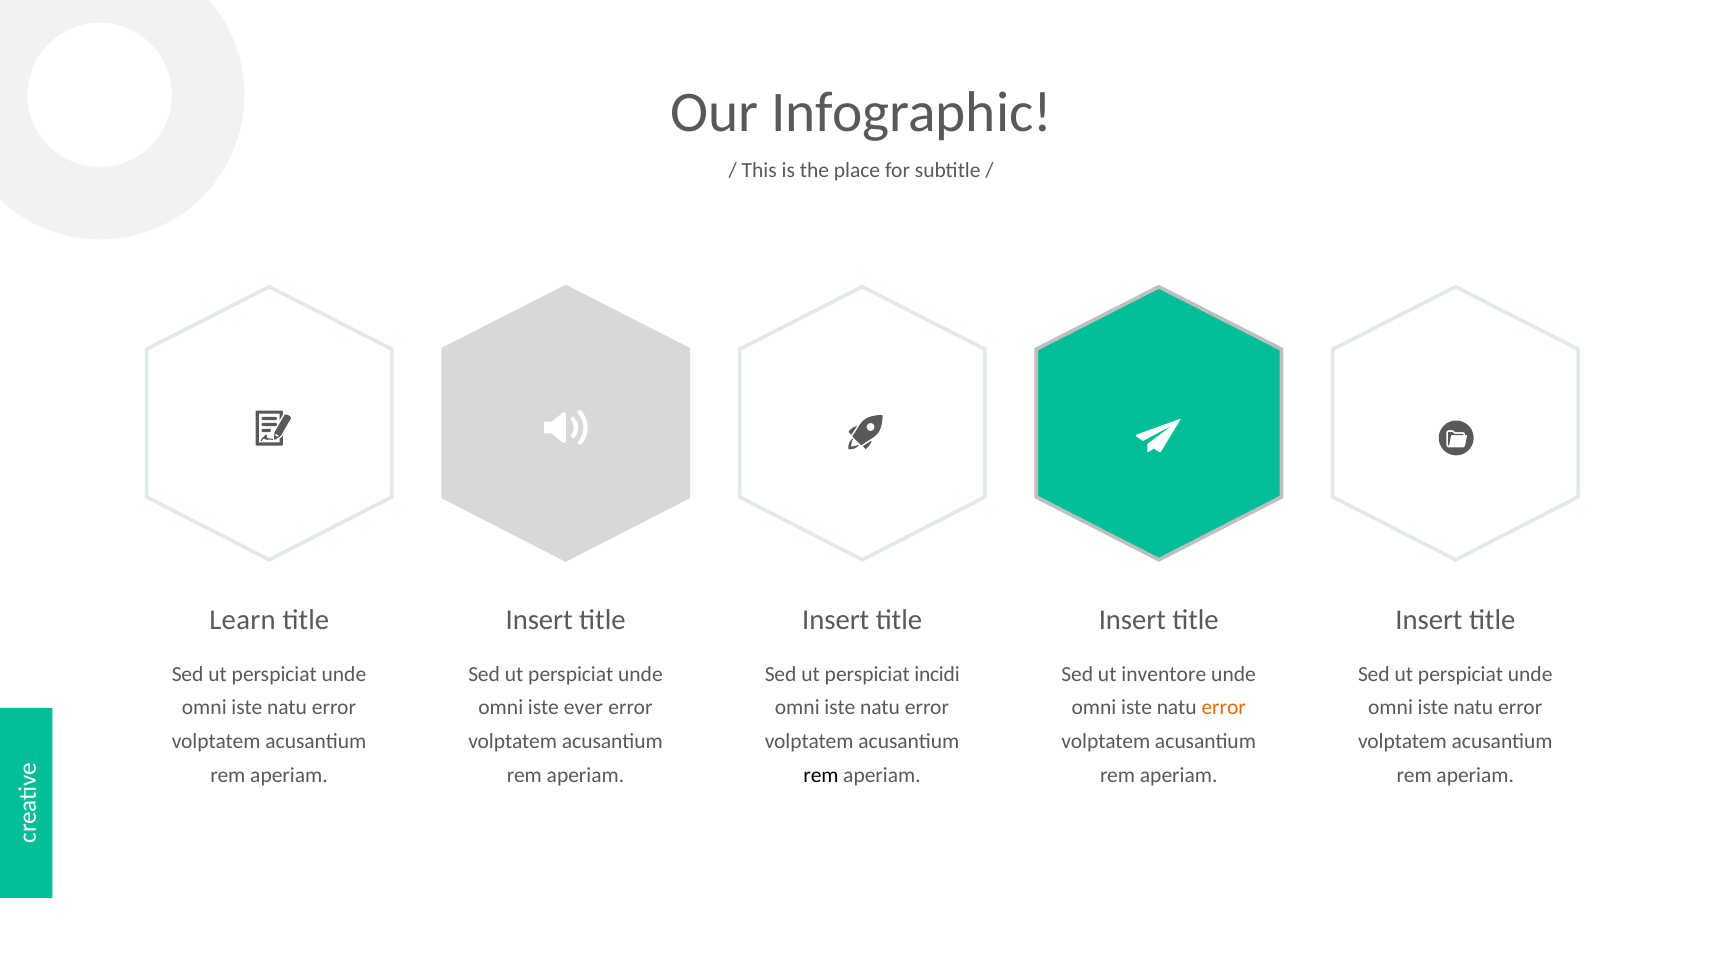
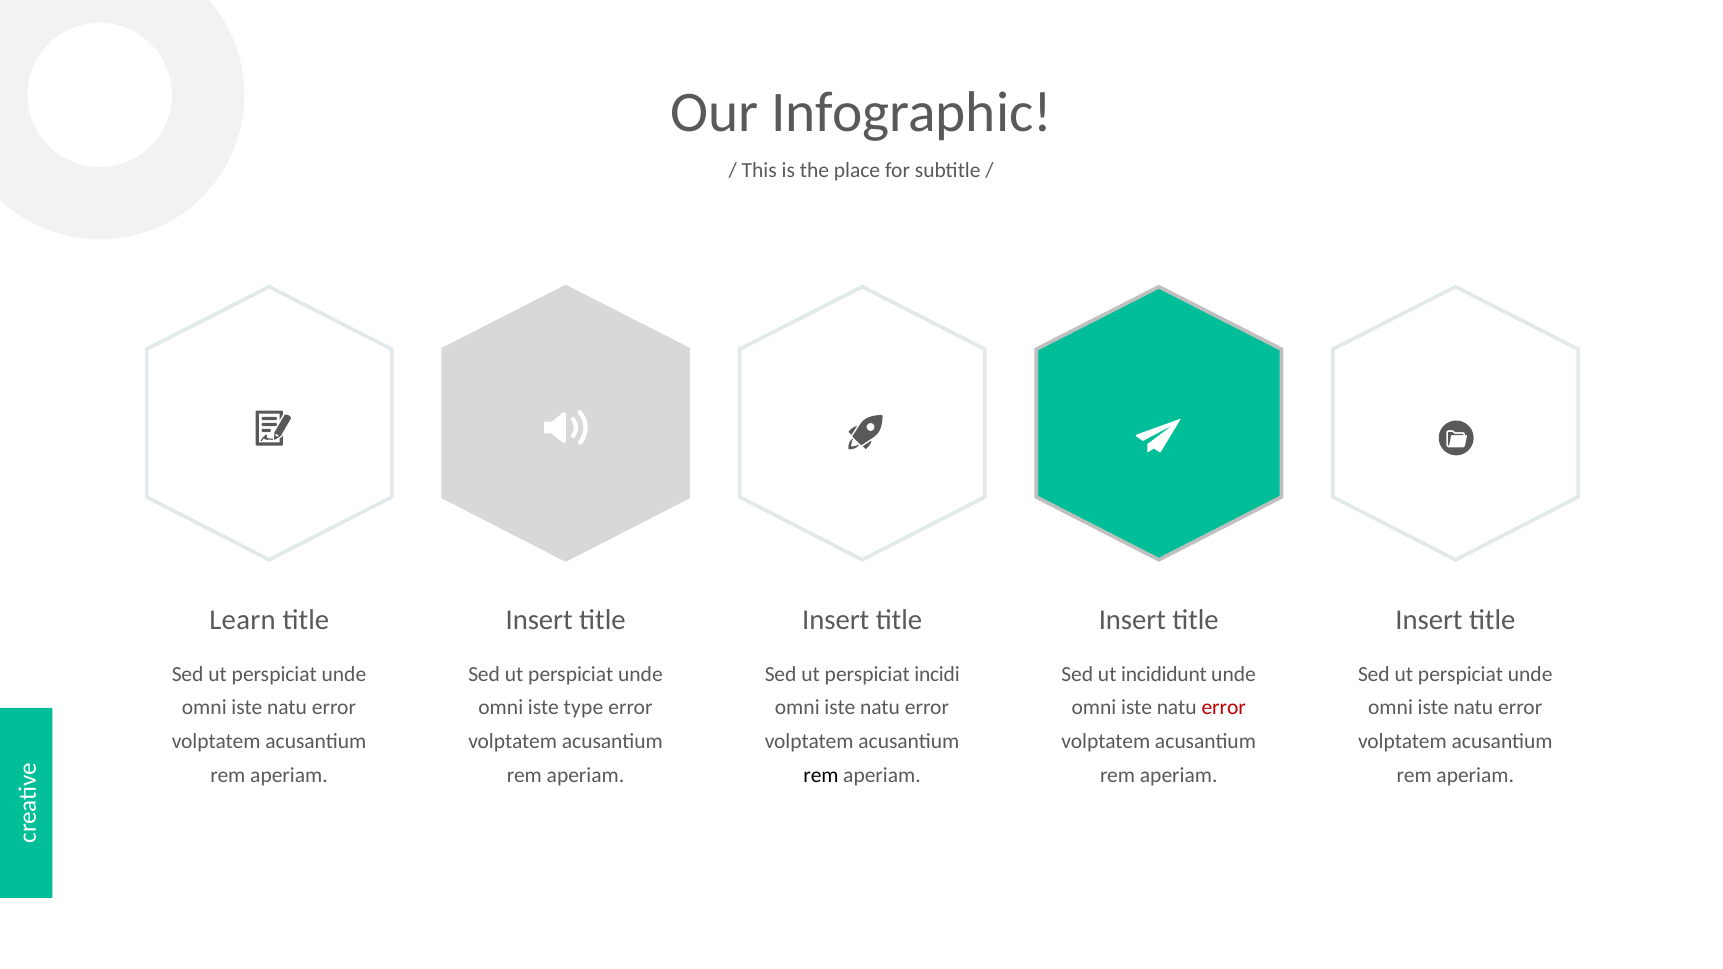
inventore: inventore -> incididunt (1164, 674)
ever: ever -> type (583, 708)
error colour: orange -> red (1224, 708)
